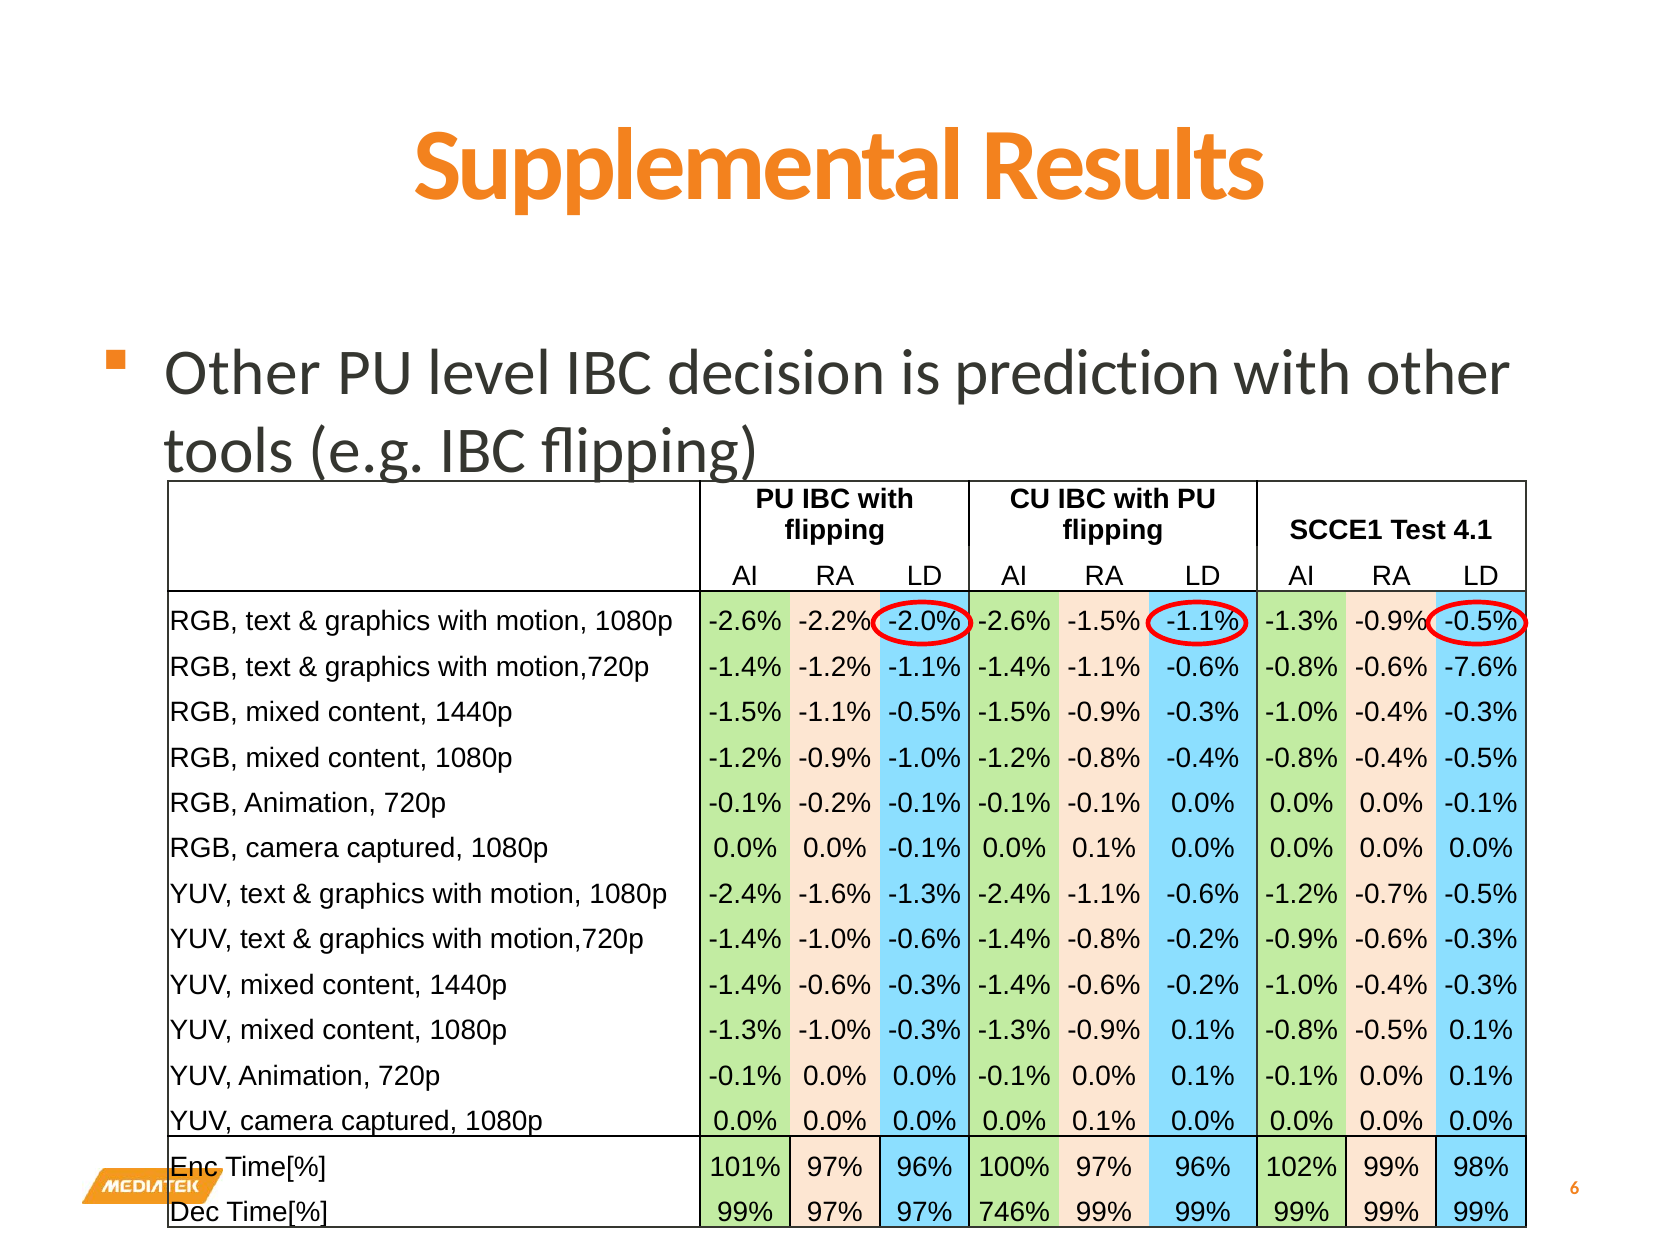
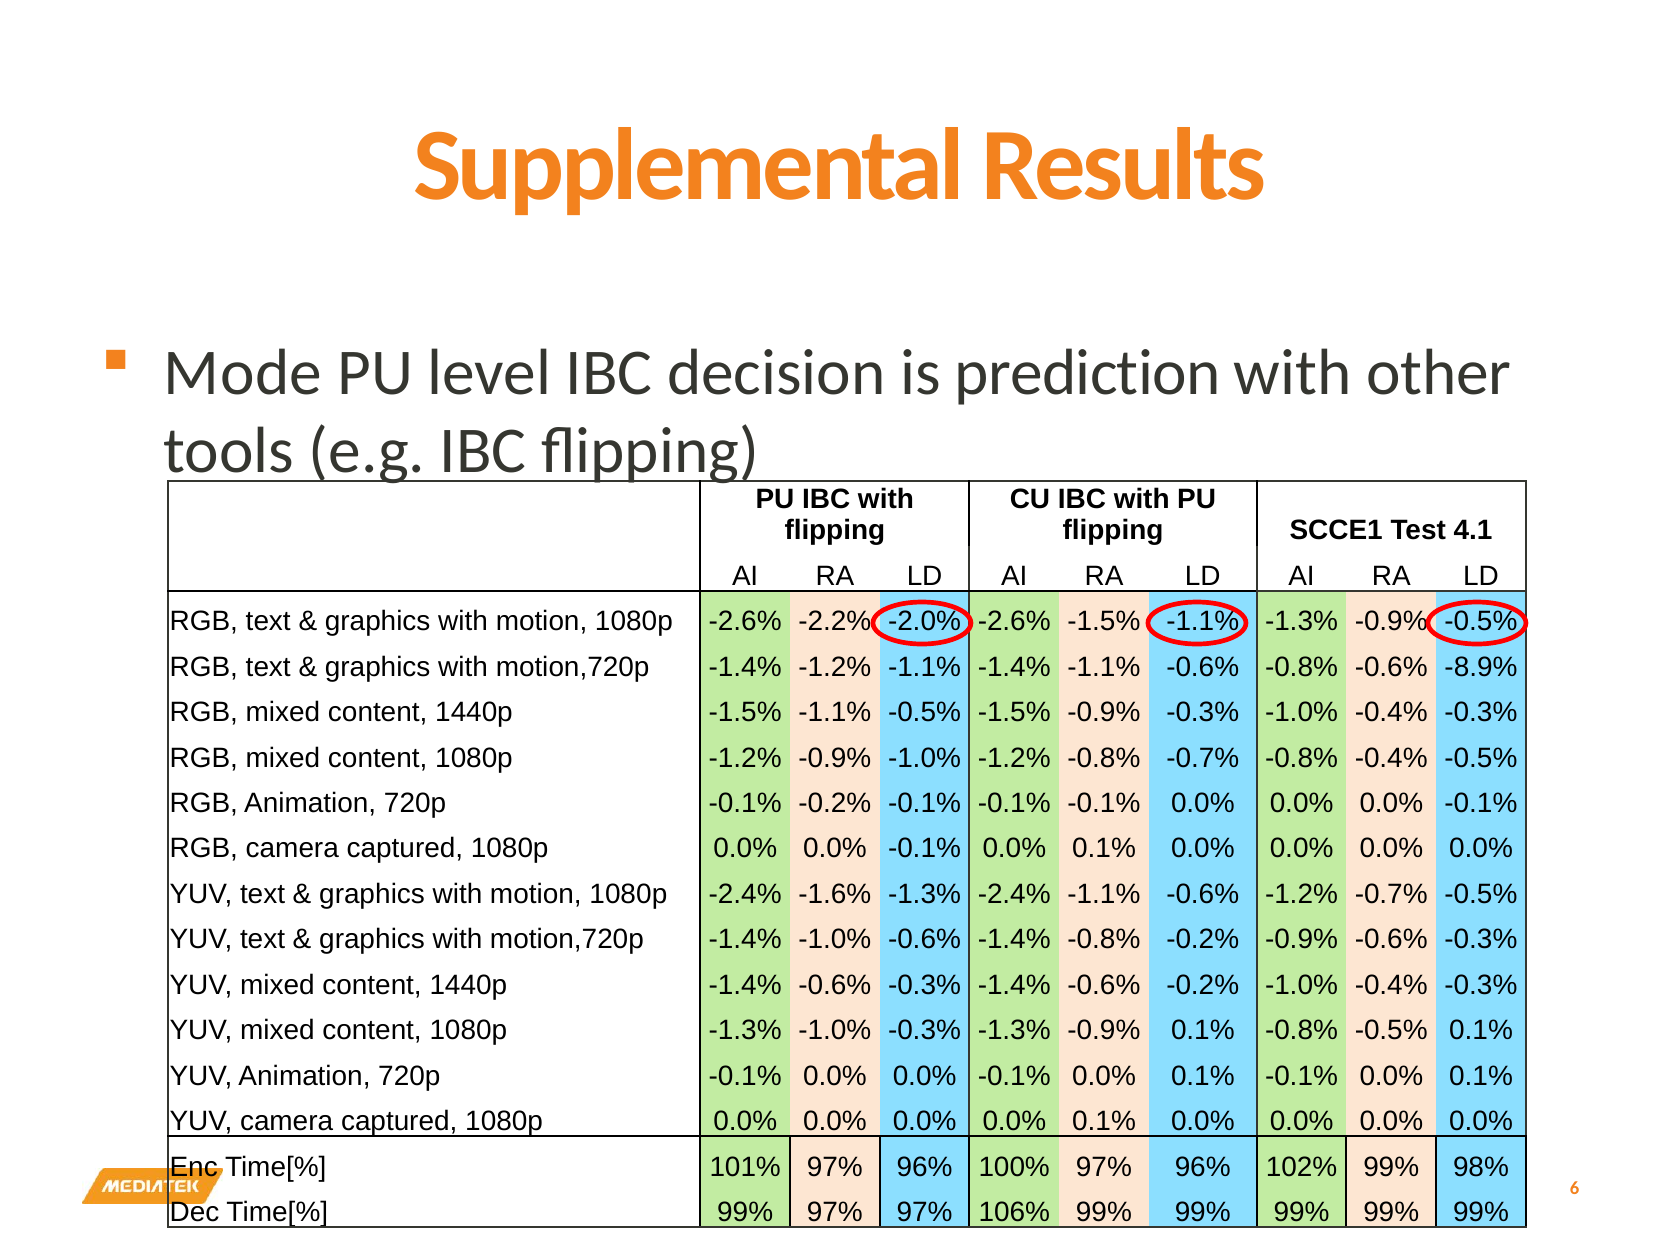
Other: Other -> Mode (243, 373)
-7.6%: -7.6% -> -8.9% (1481, 667)
-1.2% -0.8% -0.4%: -0.4% -> -0.7% (1203, 758)
746%: 746% -> 106% (1014, 1212)
